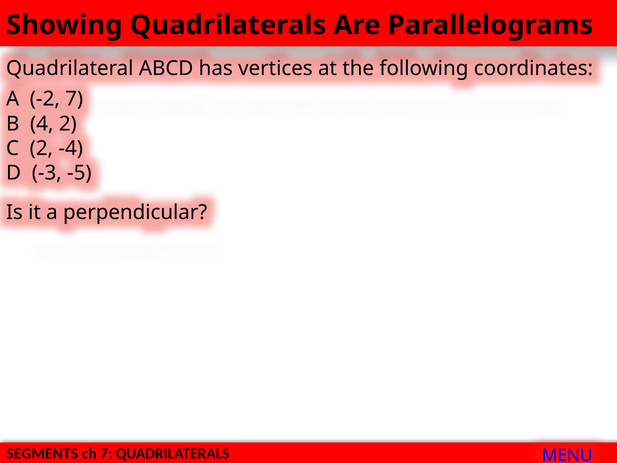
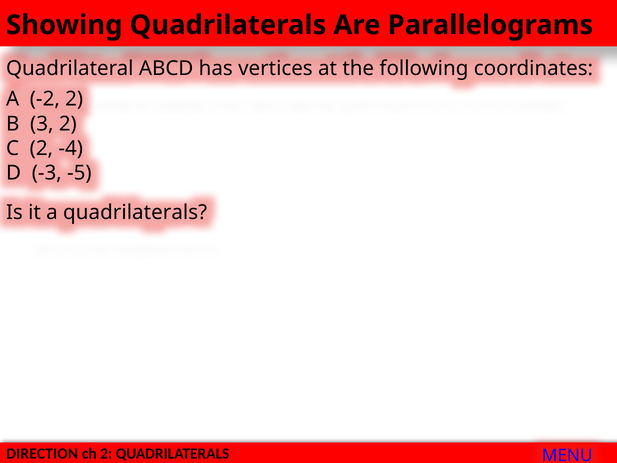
-2 7: 7 -> 2 (74, 99)
4: 4 -> 3 (42, 124)
a perpendicular: perpendicular -> quadrilaterals (135, 212)
SEGMENTS: SEGMENTS -> DIRECTION (42, 454)
ch 7: 7 -> 2 (106, 454)
